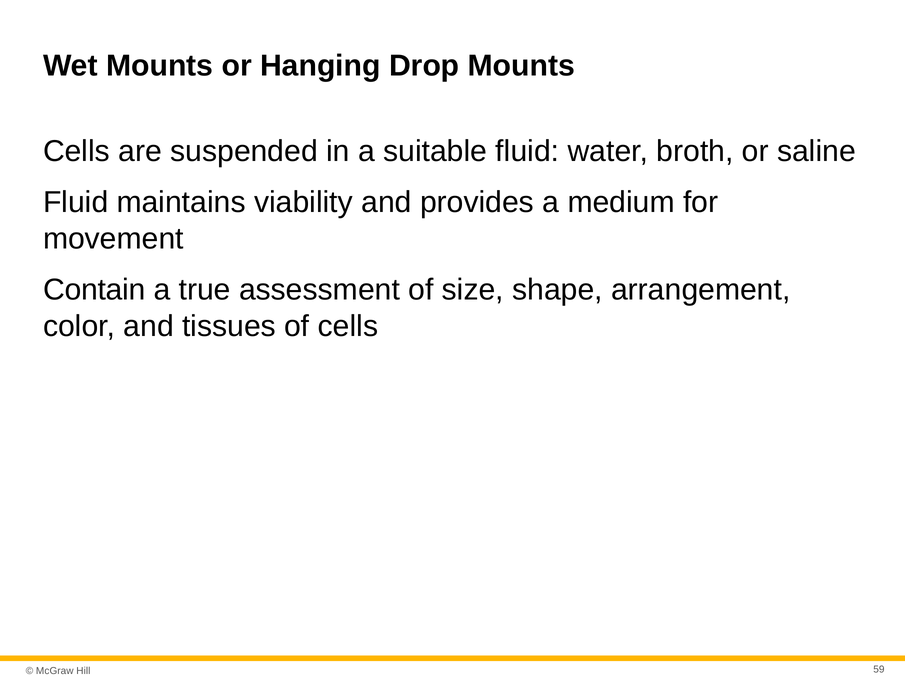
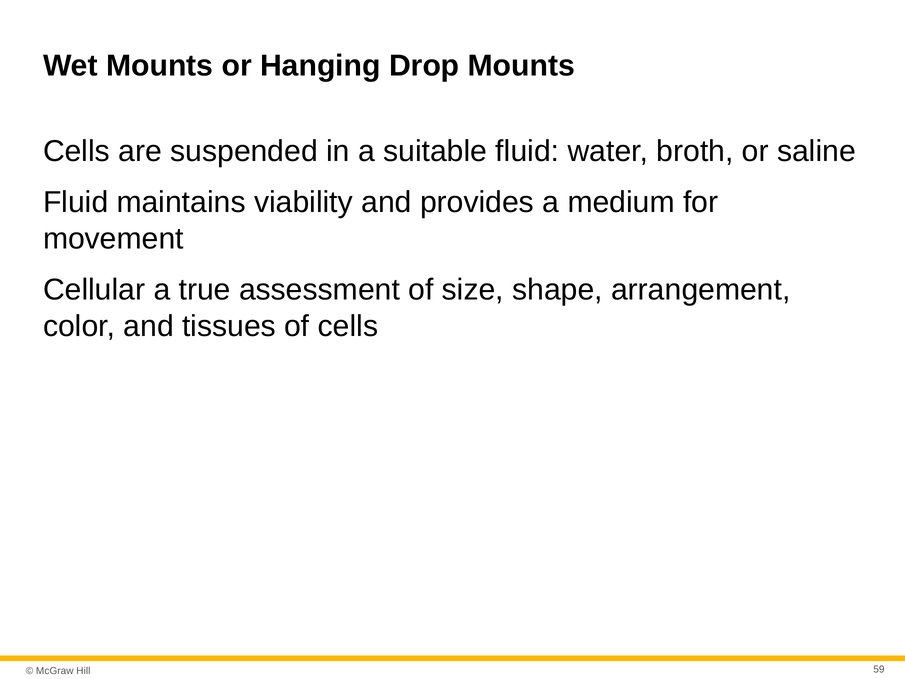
Contain: Contain -> Cellular (94, 290)
